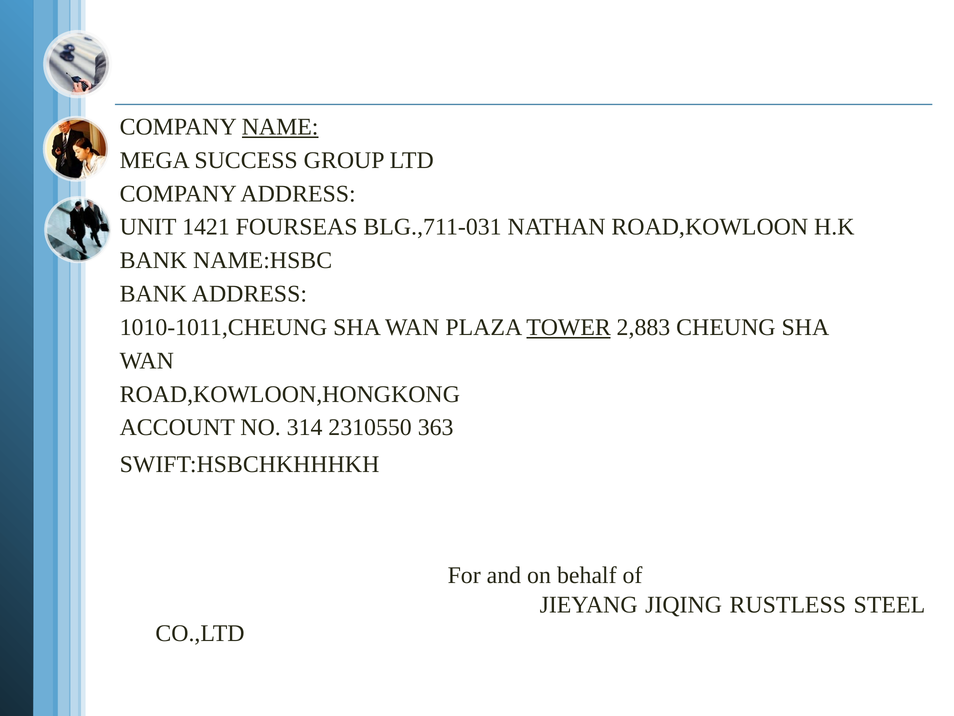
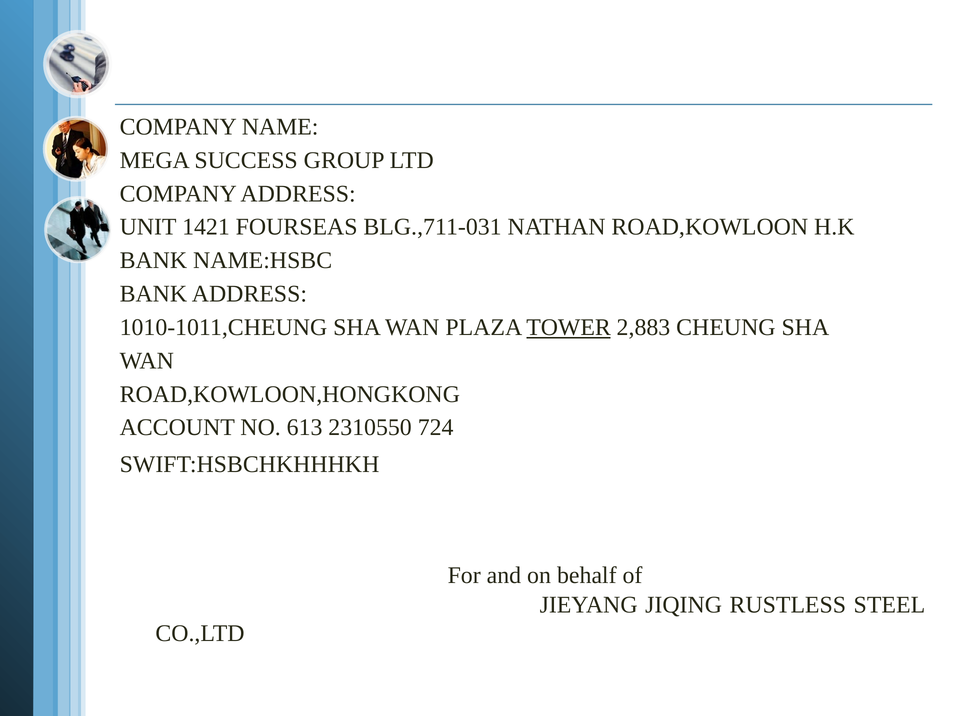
NAME underline: present -> none (280, 127)
314: 314 -> 613 (305, 427)
363: 363 -> 724 (436, 427)
